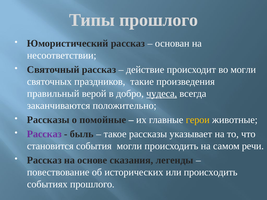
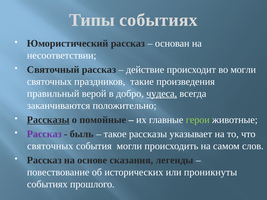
Типы прошлого: прошлого -> событиях (158, 20)
Рассказы underline: none -> present (48, 120)
герои colour: yellow -> light green (198, 120)
становится: становится -> святочных (50, 146)
речи: речи -> слов (253, 146)
или происходить: происходить -> проникнуты (211, 172)
